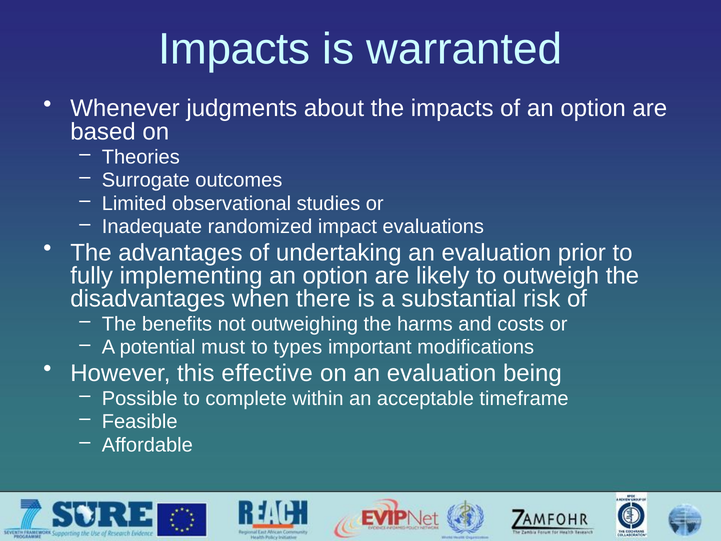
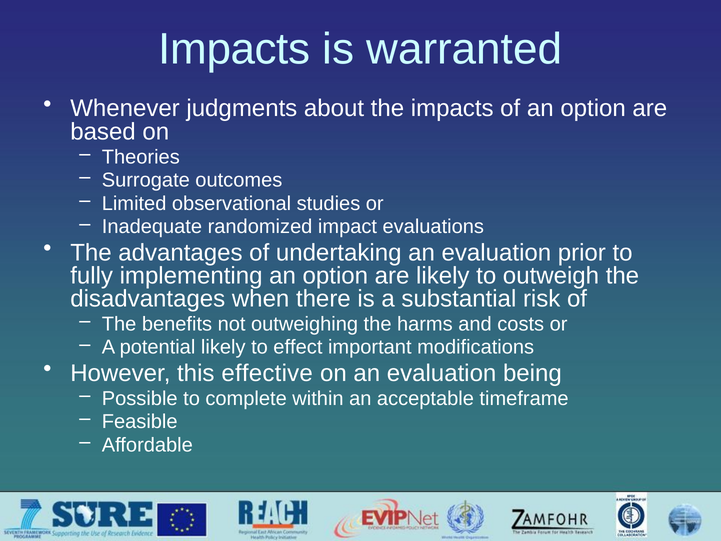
potential must: must -> likely (223, 347)
types: types -> effect (298, 347)
